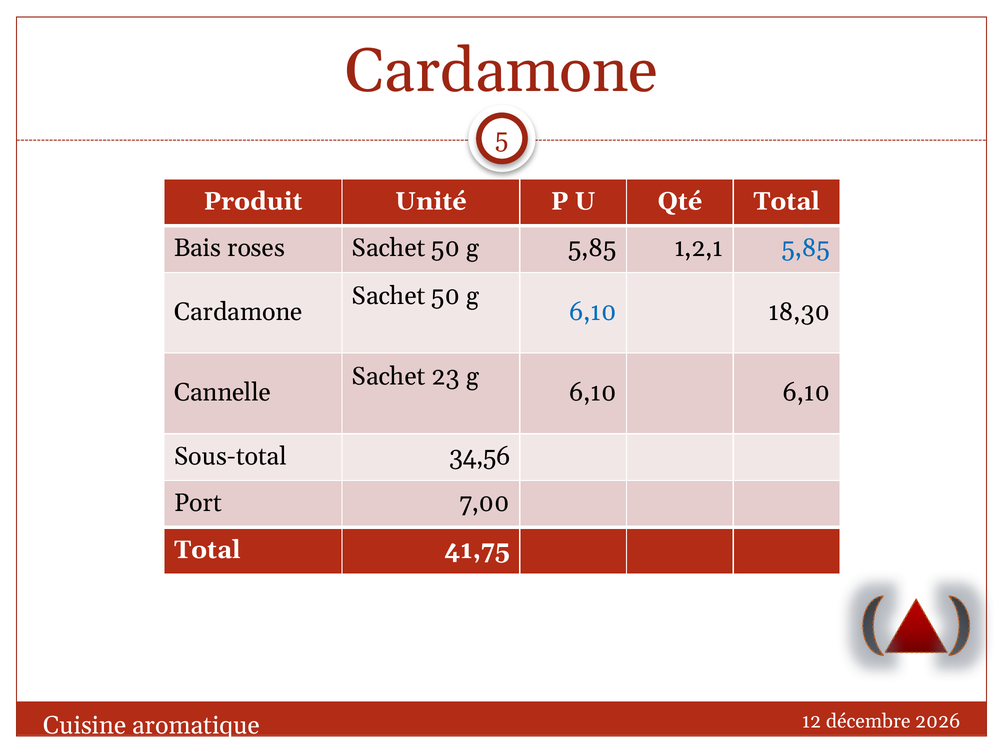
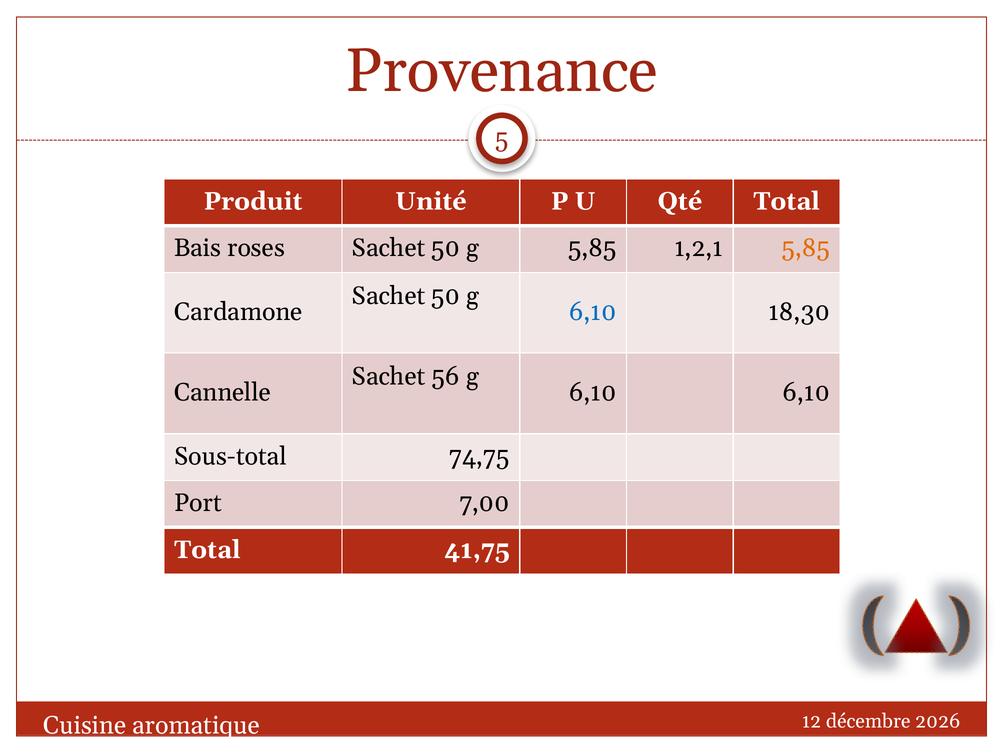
Cardamone: Cardamone -> Provenance (502, 71)
5,85 colour: blue -> orange (806, 248)
23: 23 -> 56 (446, 377)
34,56: 34,56 -> 74,75 (479, 456)
